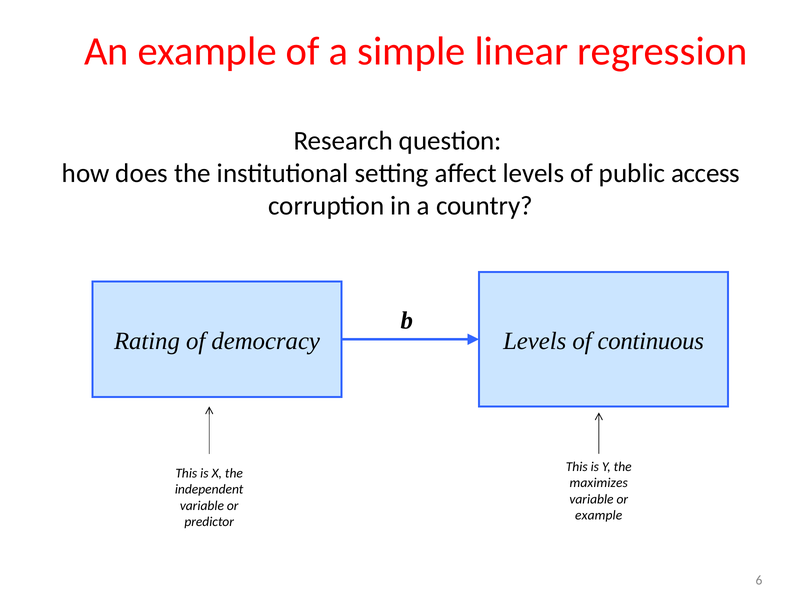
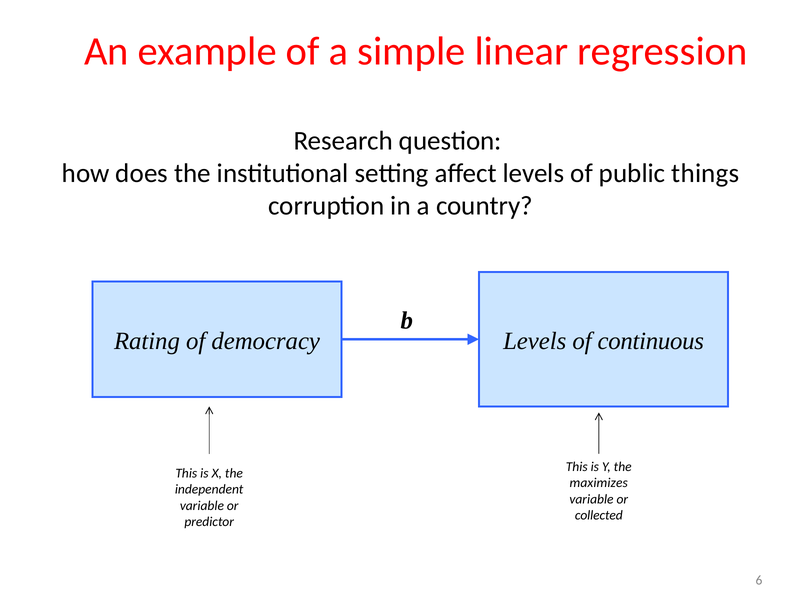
access: access -> things (705, 173)
example: example -> collected (599, 516)
